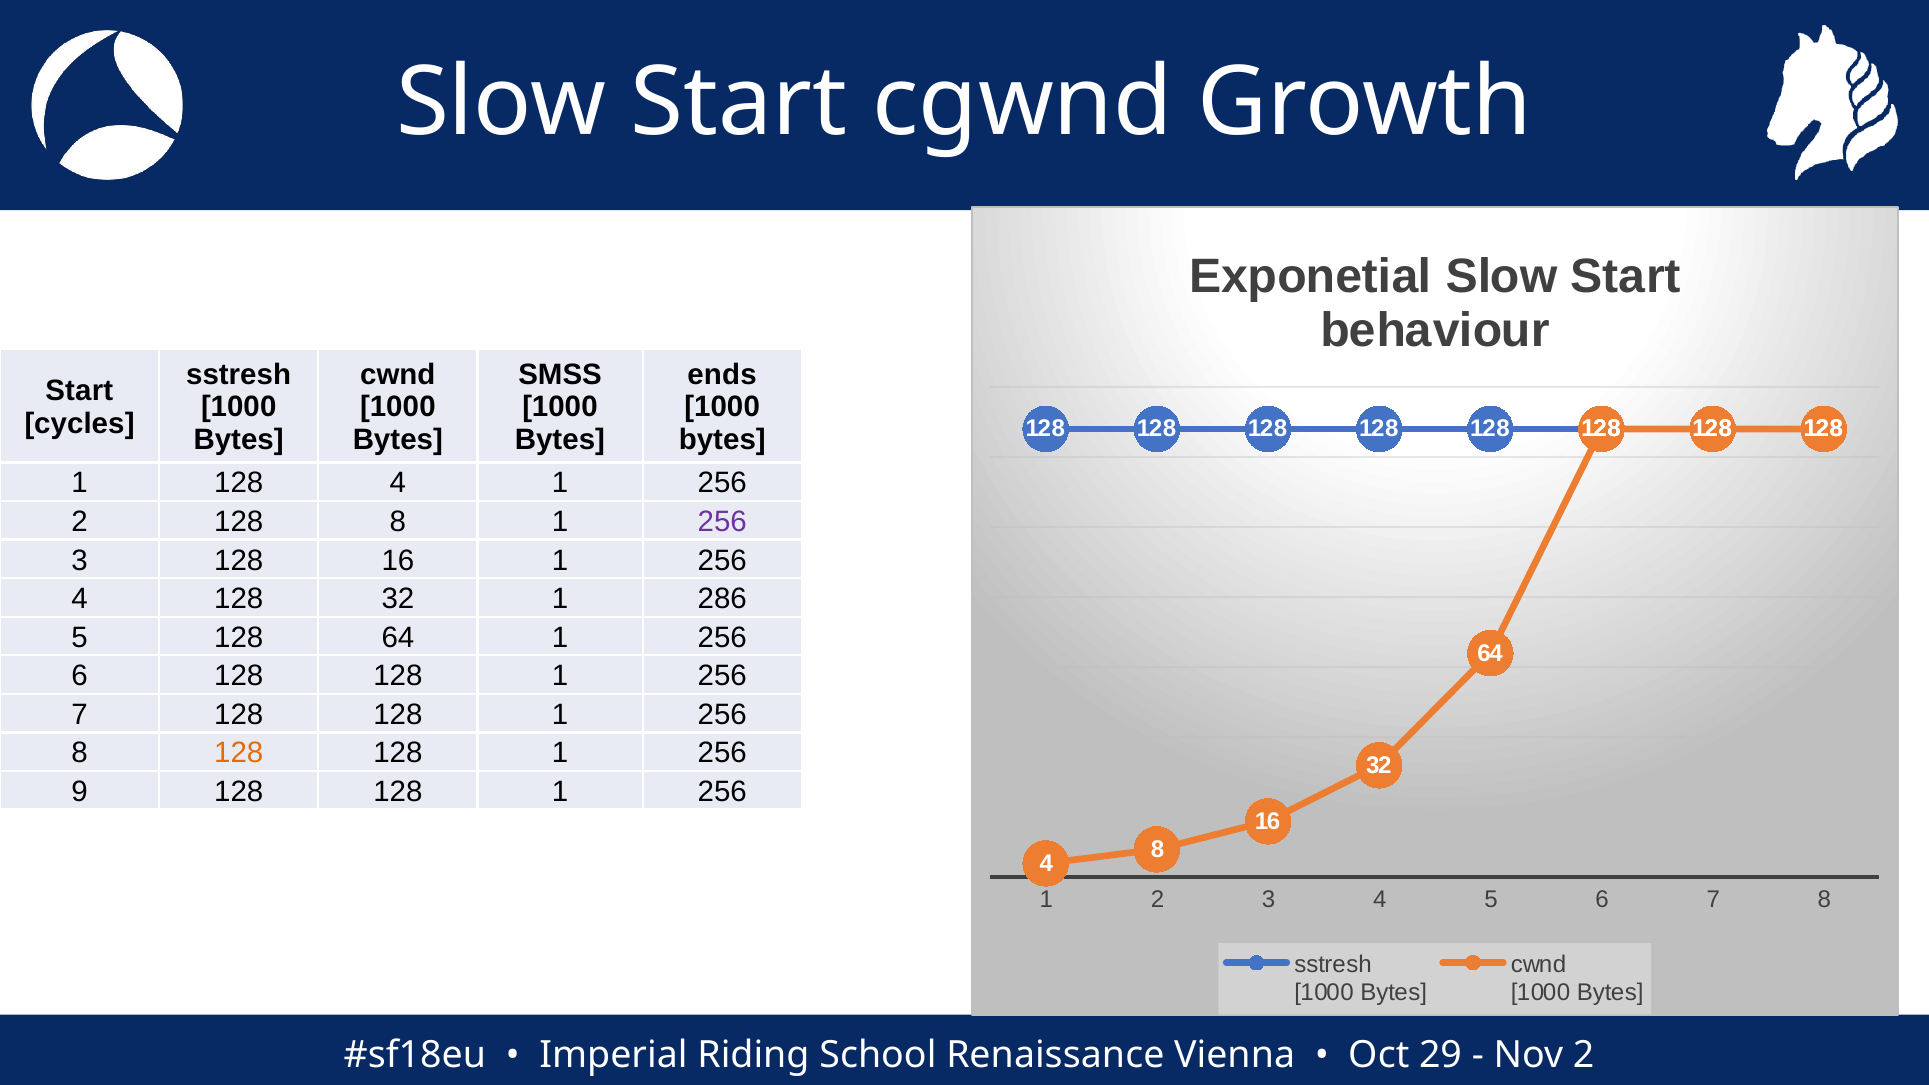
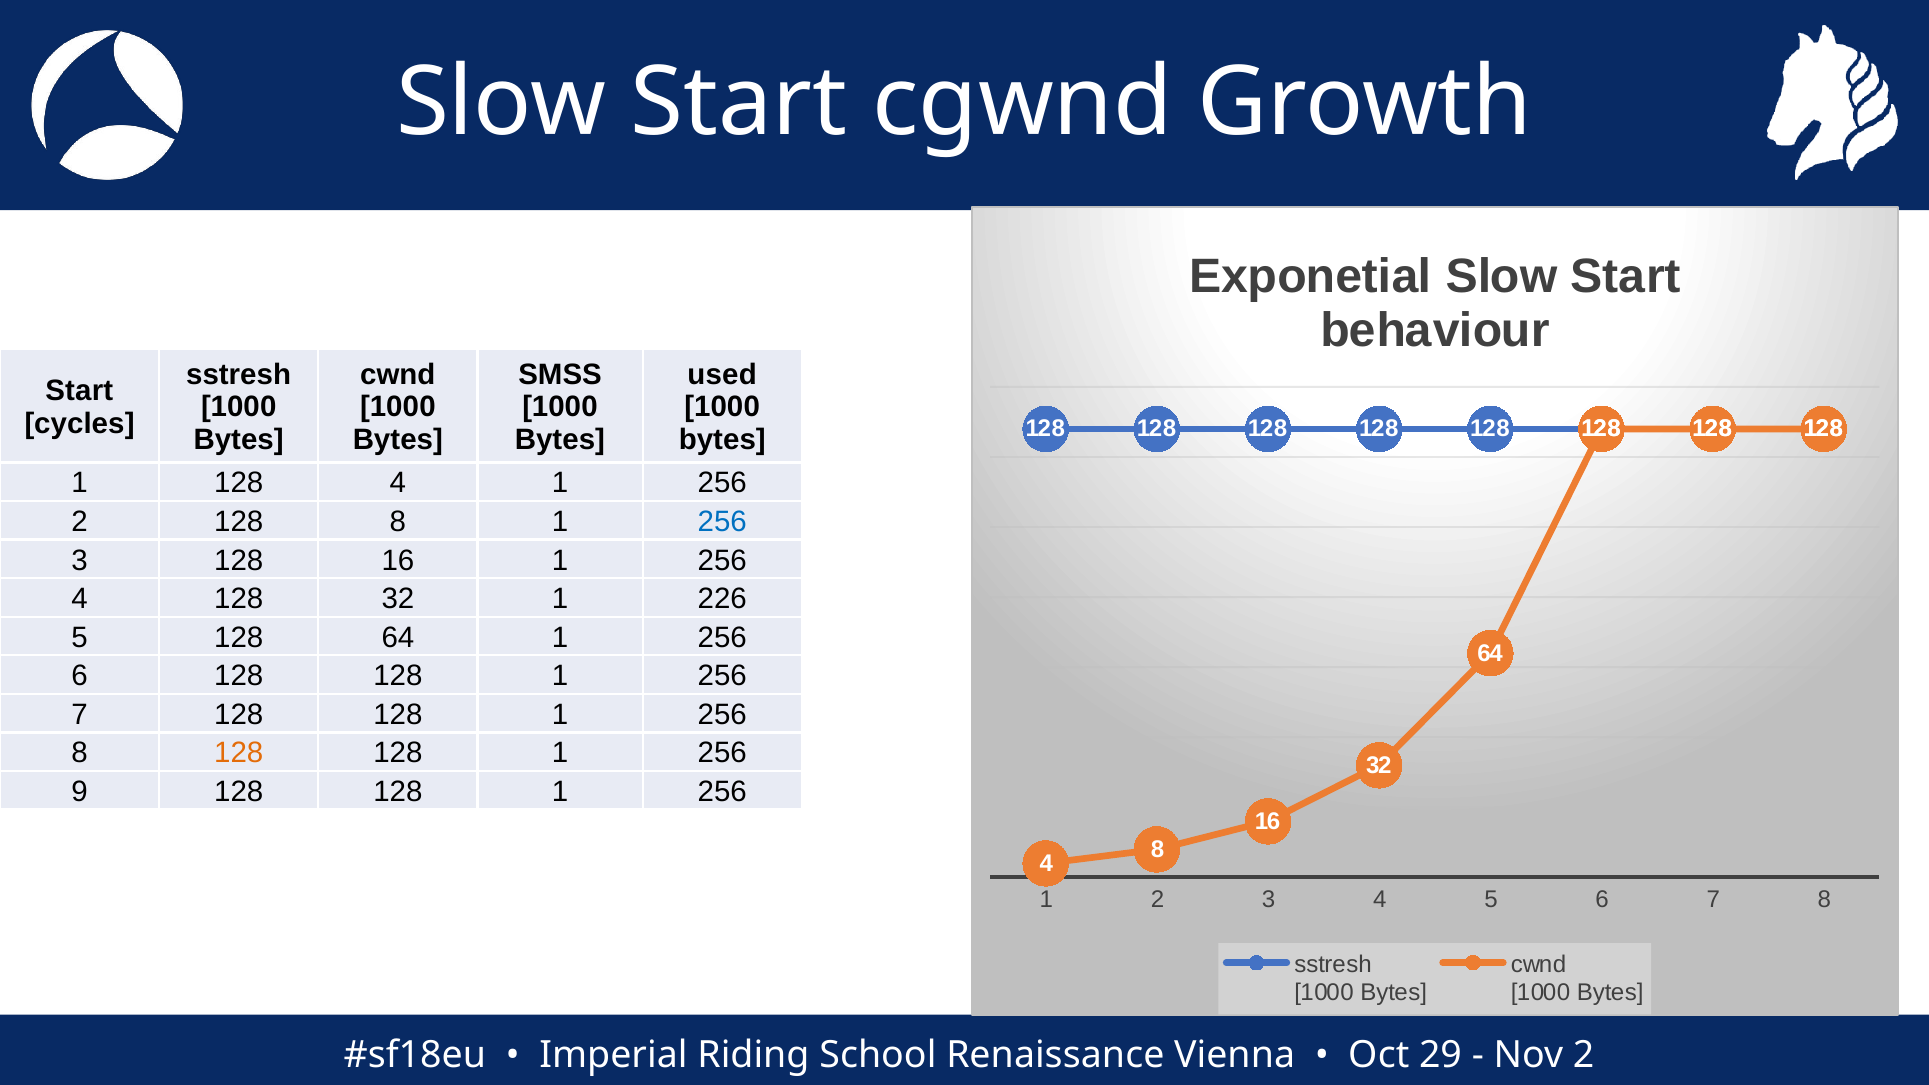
ends: ends -> used (722, 374)
256 colour: purple -> blue (722, 522)
286: 286 -> 226 (722, 599)
